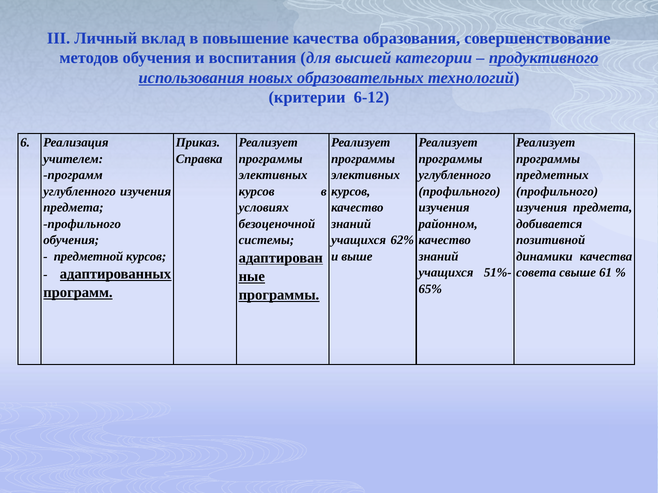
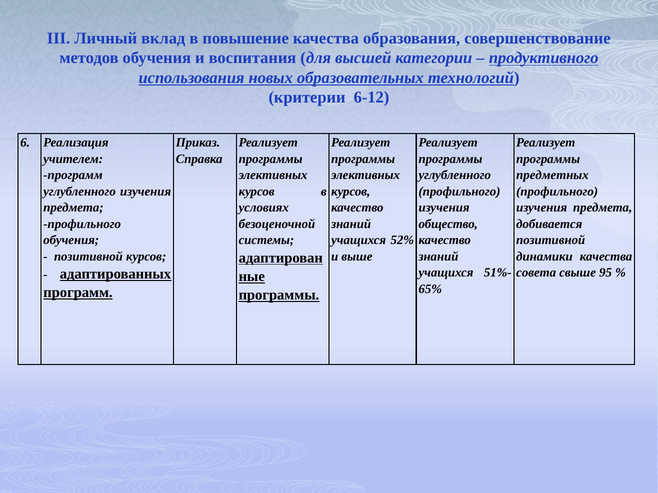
районном: районном -> общество (448, 224)
62%: 62% -> 52% (402, 240)
предметной: предметной -> позитивной (88, 257)
61: 61 -> 95 (606, 273)
